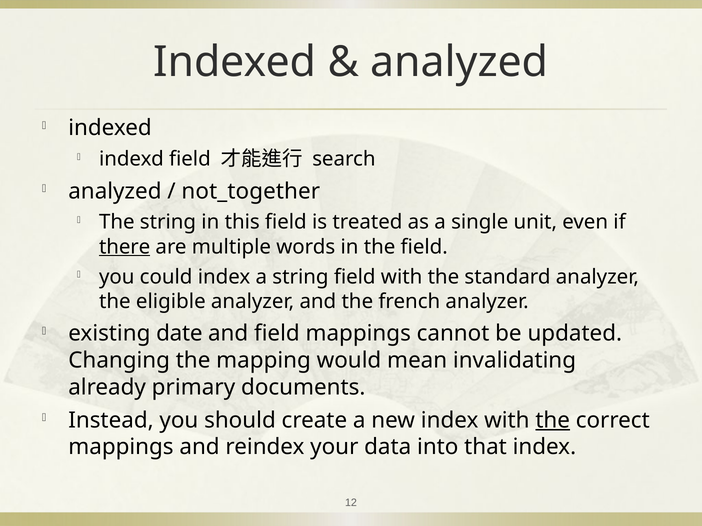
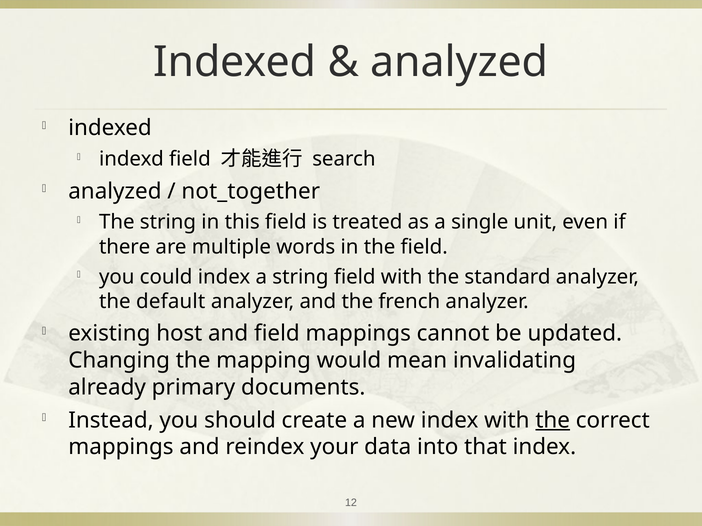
there underline: present -> none (125, 247)
eligible: eligible -> default (171, 302)
date: date -> host (179, 334)
